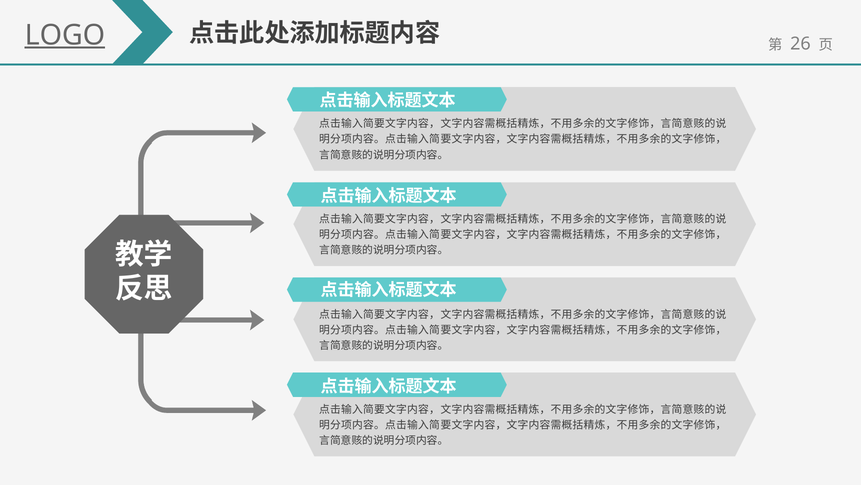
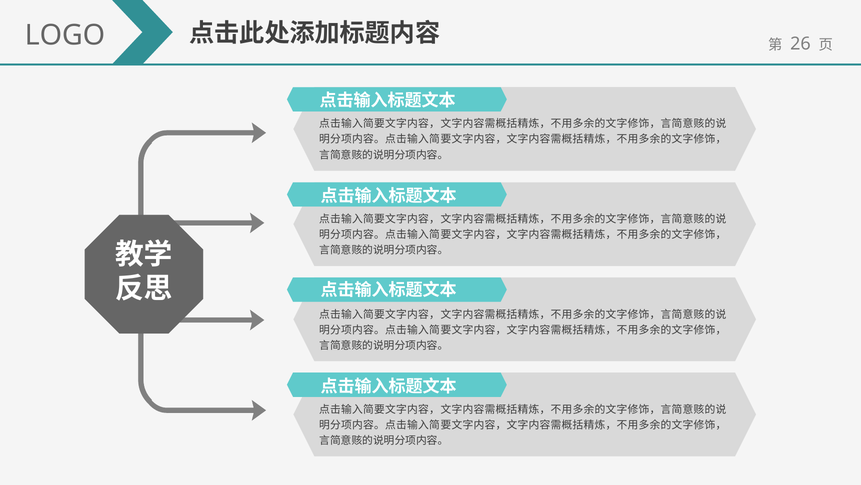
LOGO underline: present -> none (65, 35)
